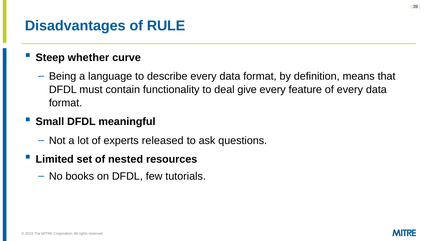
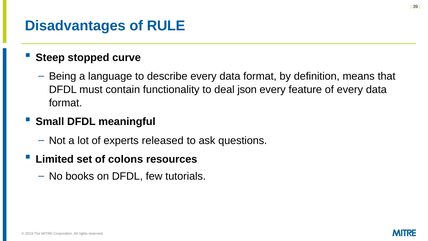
whether: whether -> stopped (89, 57)
give: give -> json (247, 90)
nested: nested -> colons (126, 159)
